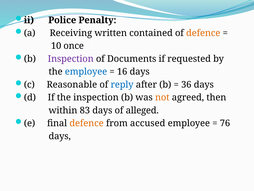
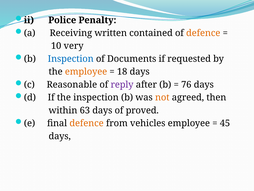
once: once -> very (74, 46)
Inspection colour: purple -> blue (71, 59)
employee colour: blue -> orange (86, 72)
16: 16 -> 18 (122, 72)
reply colour: blue -> purple (122, 84)
36: 36 -> 76 (186, 84)
83: 83 -> 63 (85, 110)
alleged: alleged -> proved (142, 110)
accused: accused -> vehicles (148, 123)
76: 76 -> 45 (225, 123)
